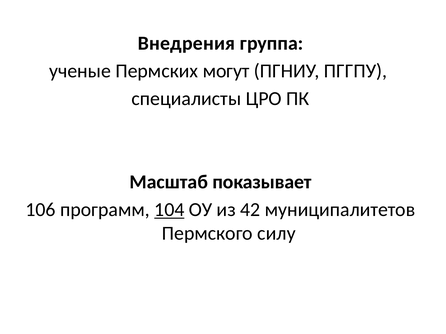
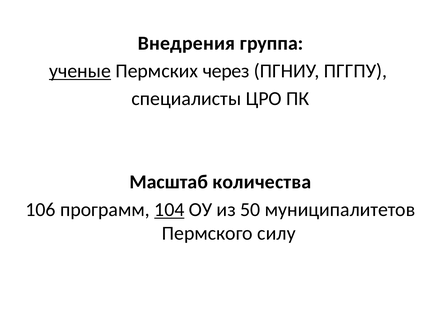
ученые underline: none -> present (80, 71)
могут: могут -> через (226, 71)
показывает: показывает -> количества (262, 182)
42: 42 -> 50 (250, 210)
